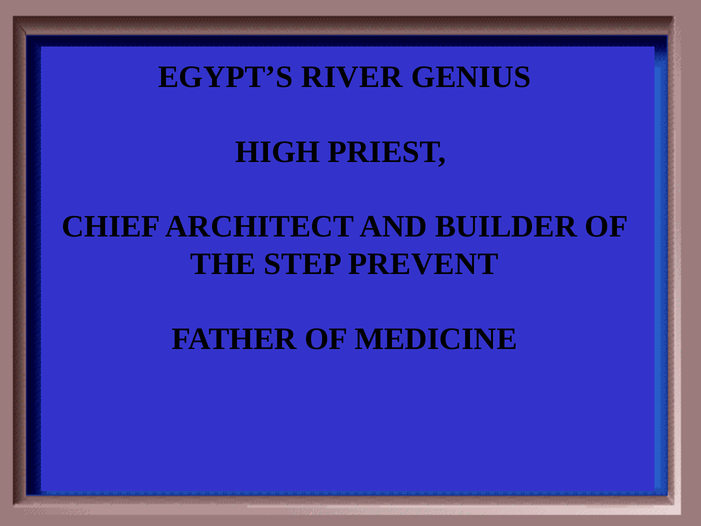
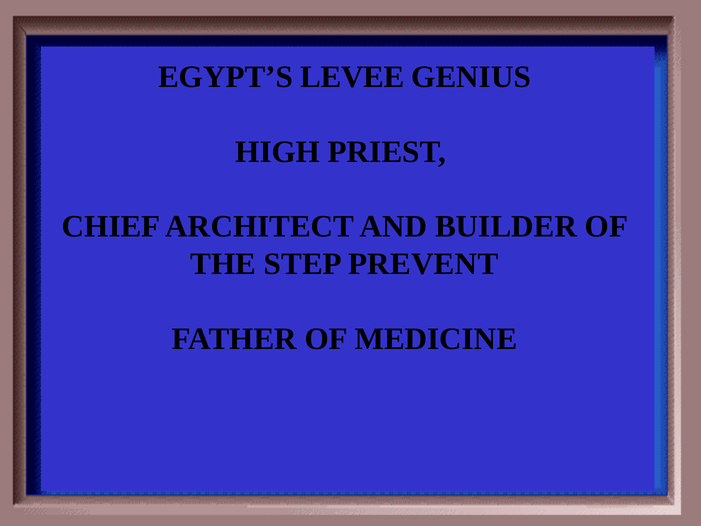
RIVER: RIVER -> LEVEE (352, 77)
